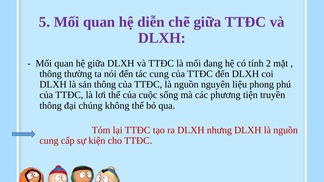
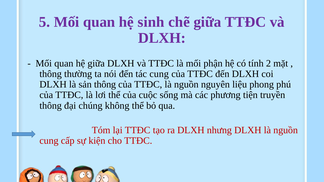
diễn: diễn -> sinh (151, 22)
đang: đang -> phận (213, 63)
